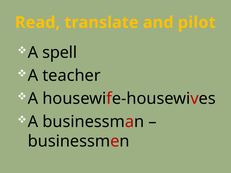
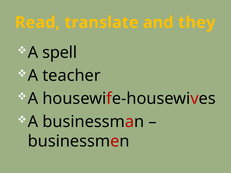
pilot: pilot -> they (197, 23)
